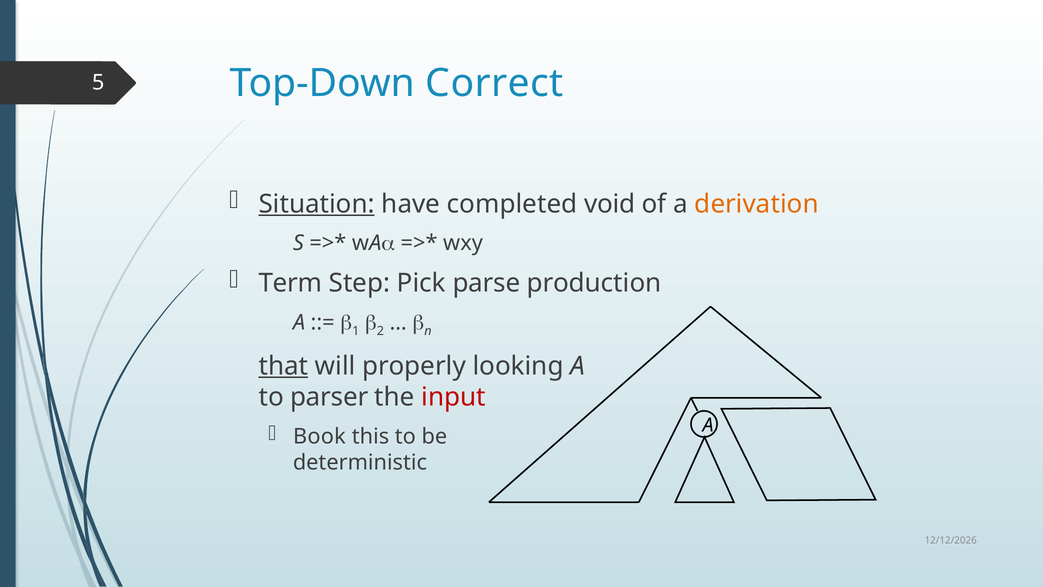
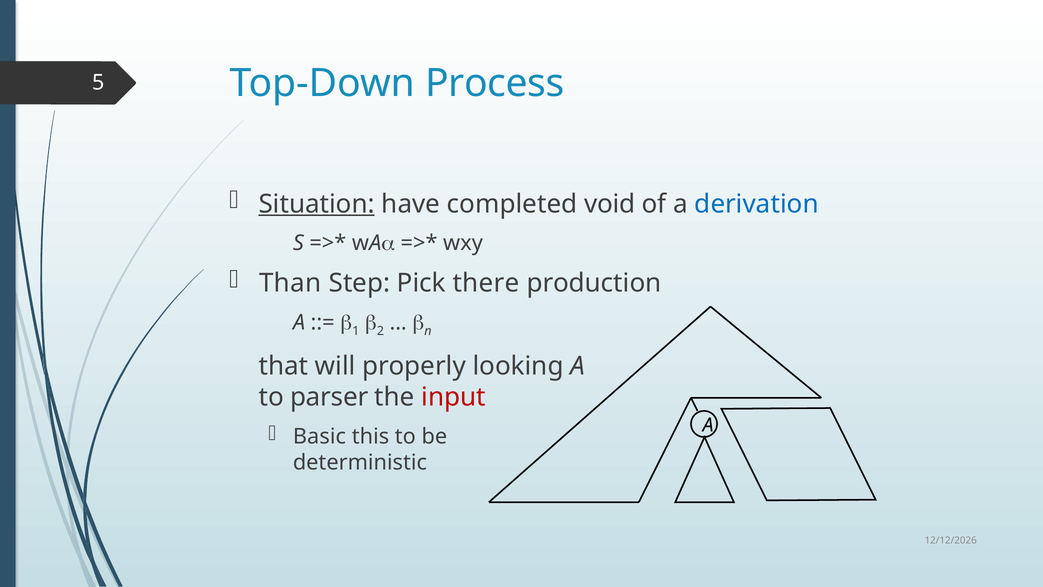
Correct: Correct -> Process (495, 84)
derivation colour: orange -> blue (757, 204)
Term: Term -> Than (290, 283)
parse: parse -> there (486, 283)
that underline: present -> none (283, 366)
Book: Book -> Basic (319, 436)
